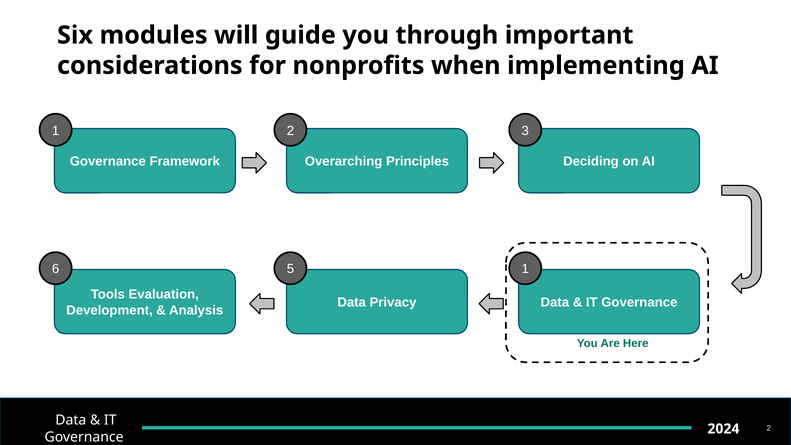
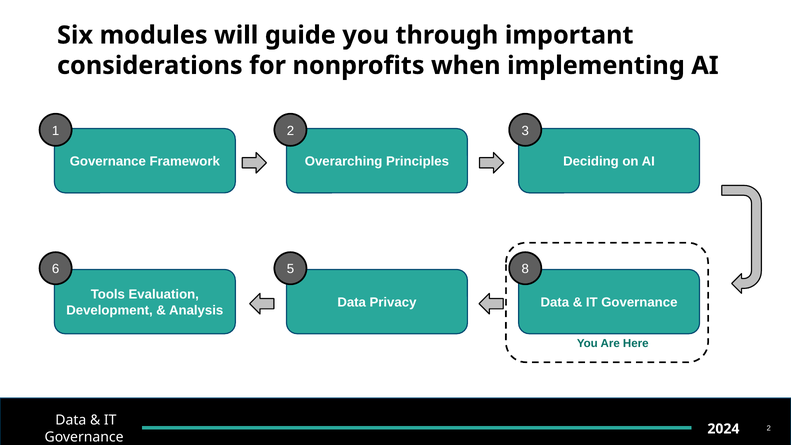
5 1: 1 -> 8 (525, 269)
